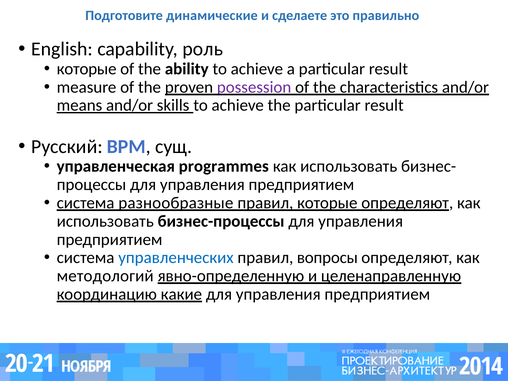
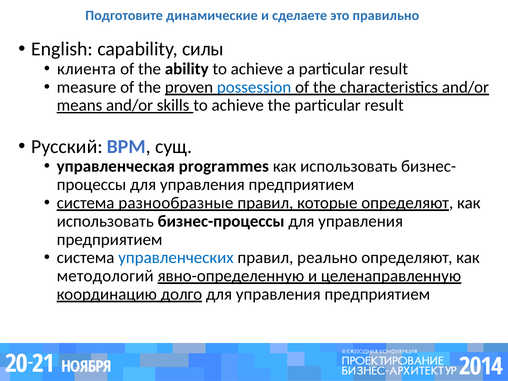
роль: роль -> силы (203, 49)
которые: которые -> клиента (86, 69)
possession colour: purple -> blue (254, 87)
вопросы: вопросы -> реально (327, 258)
какие: какие -> долго (181, 294)
